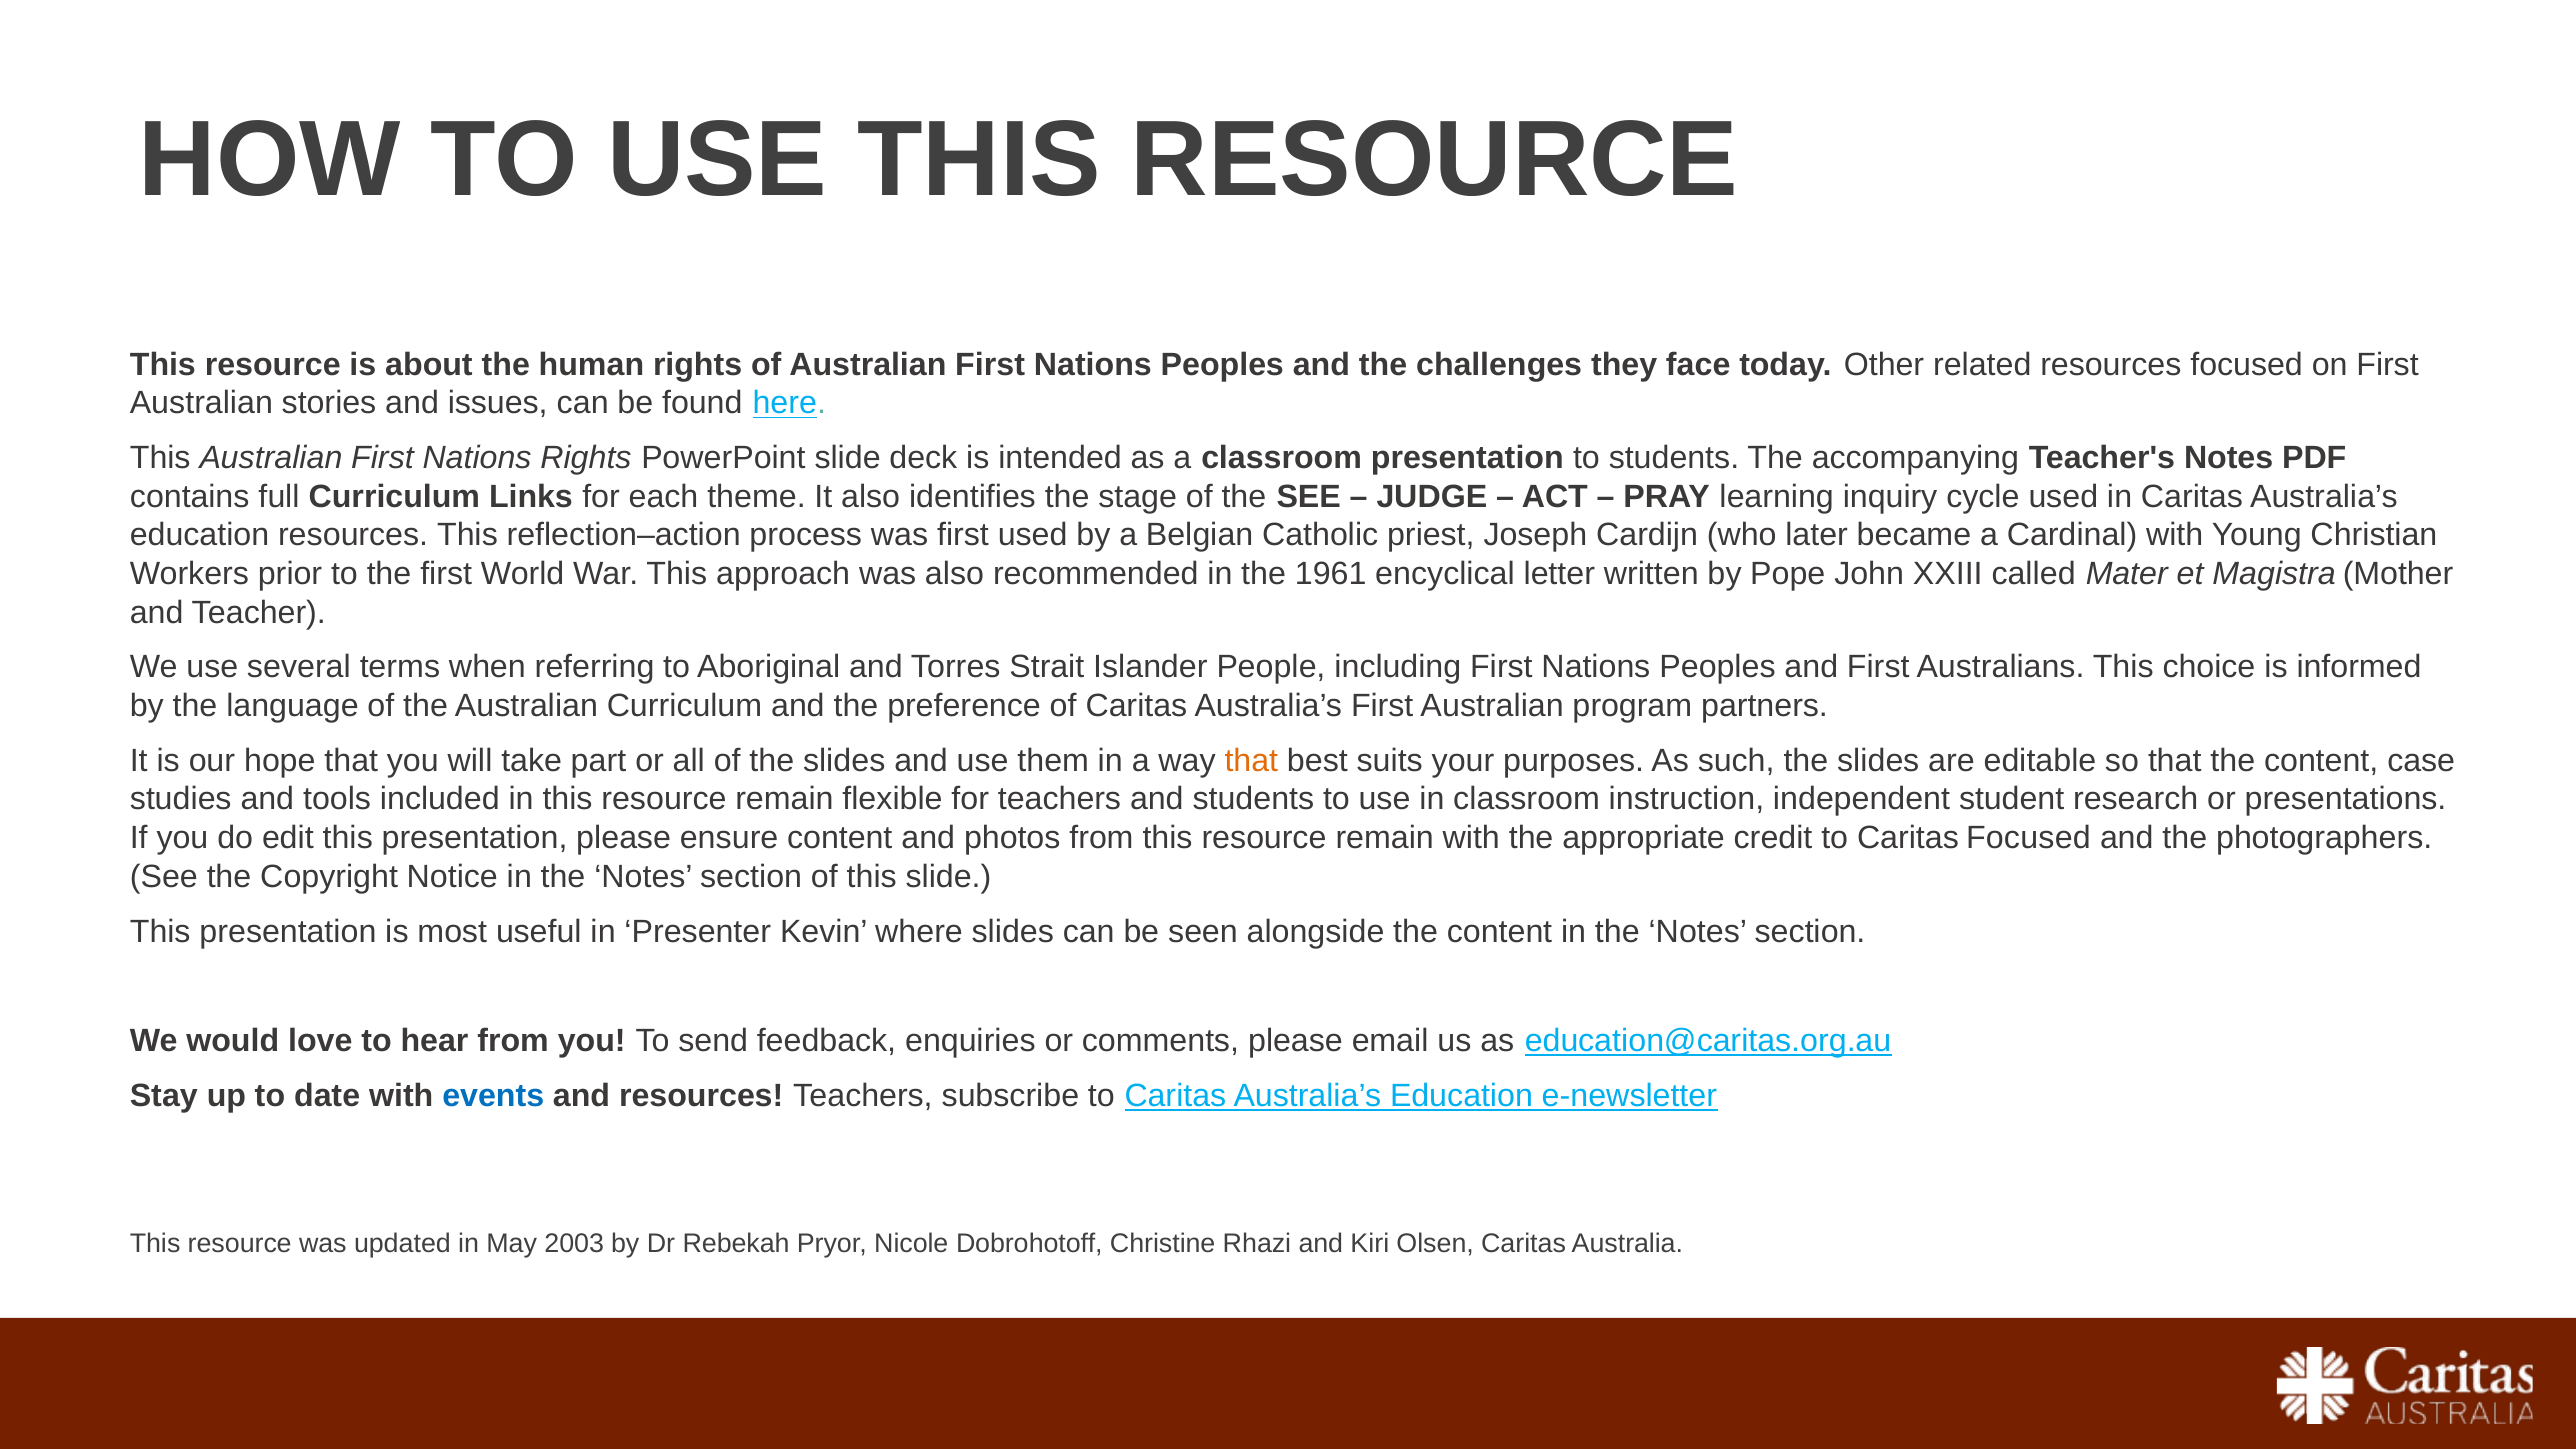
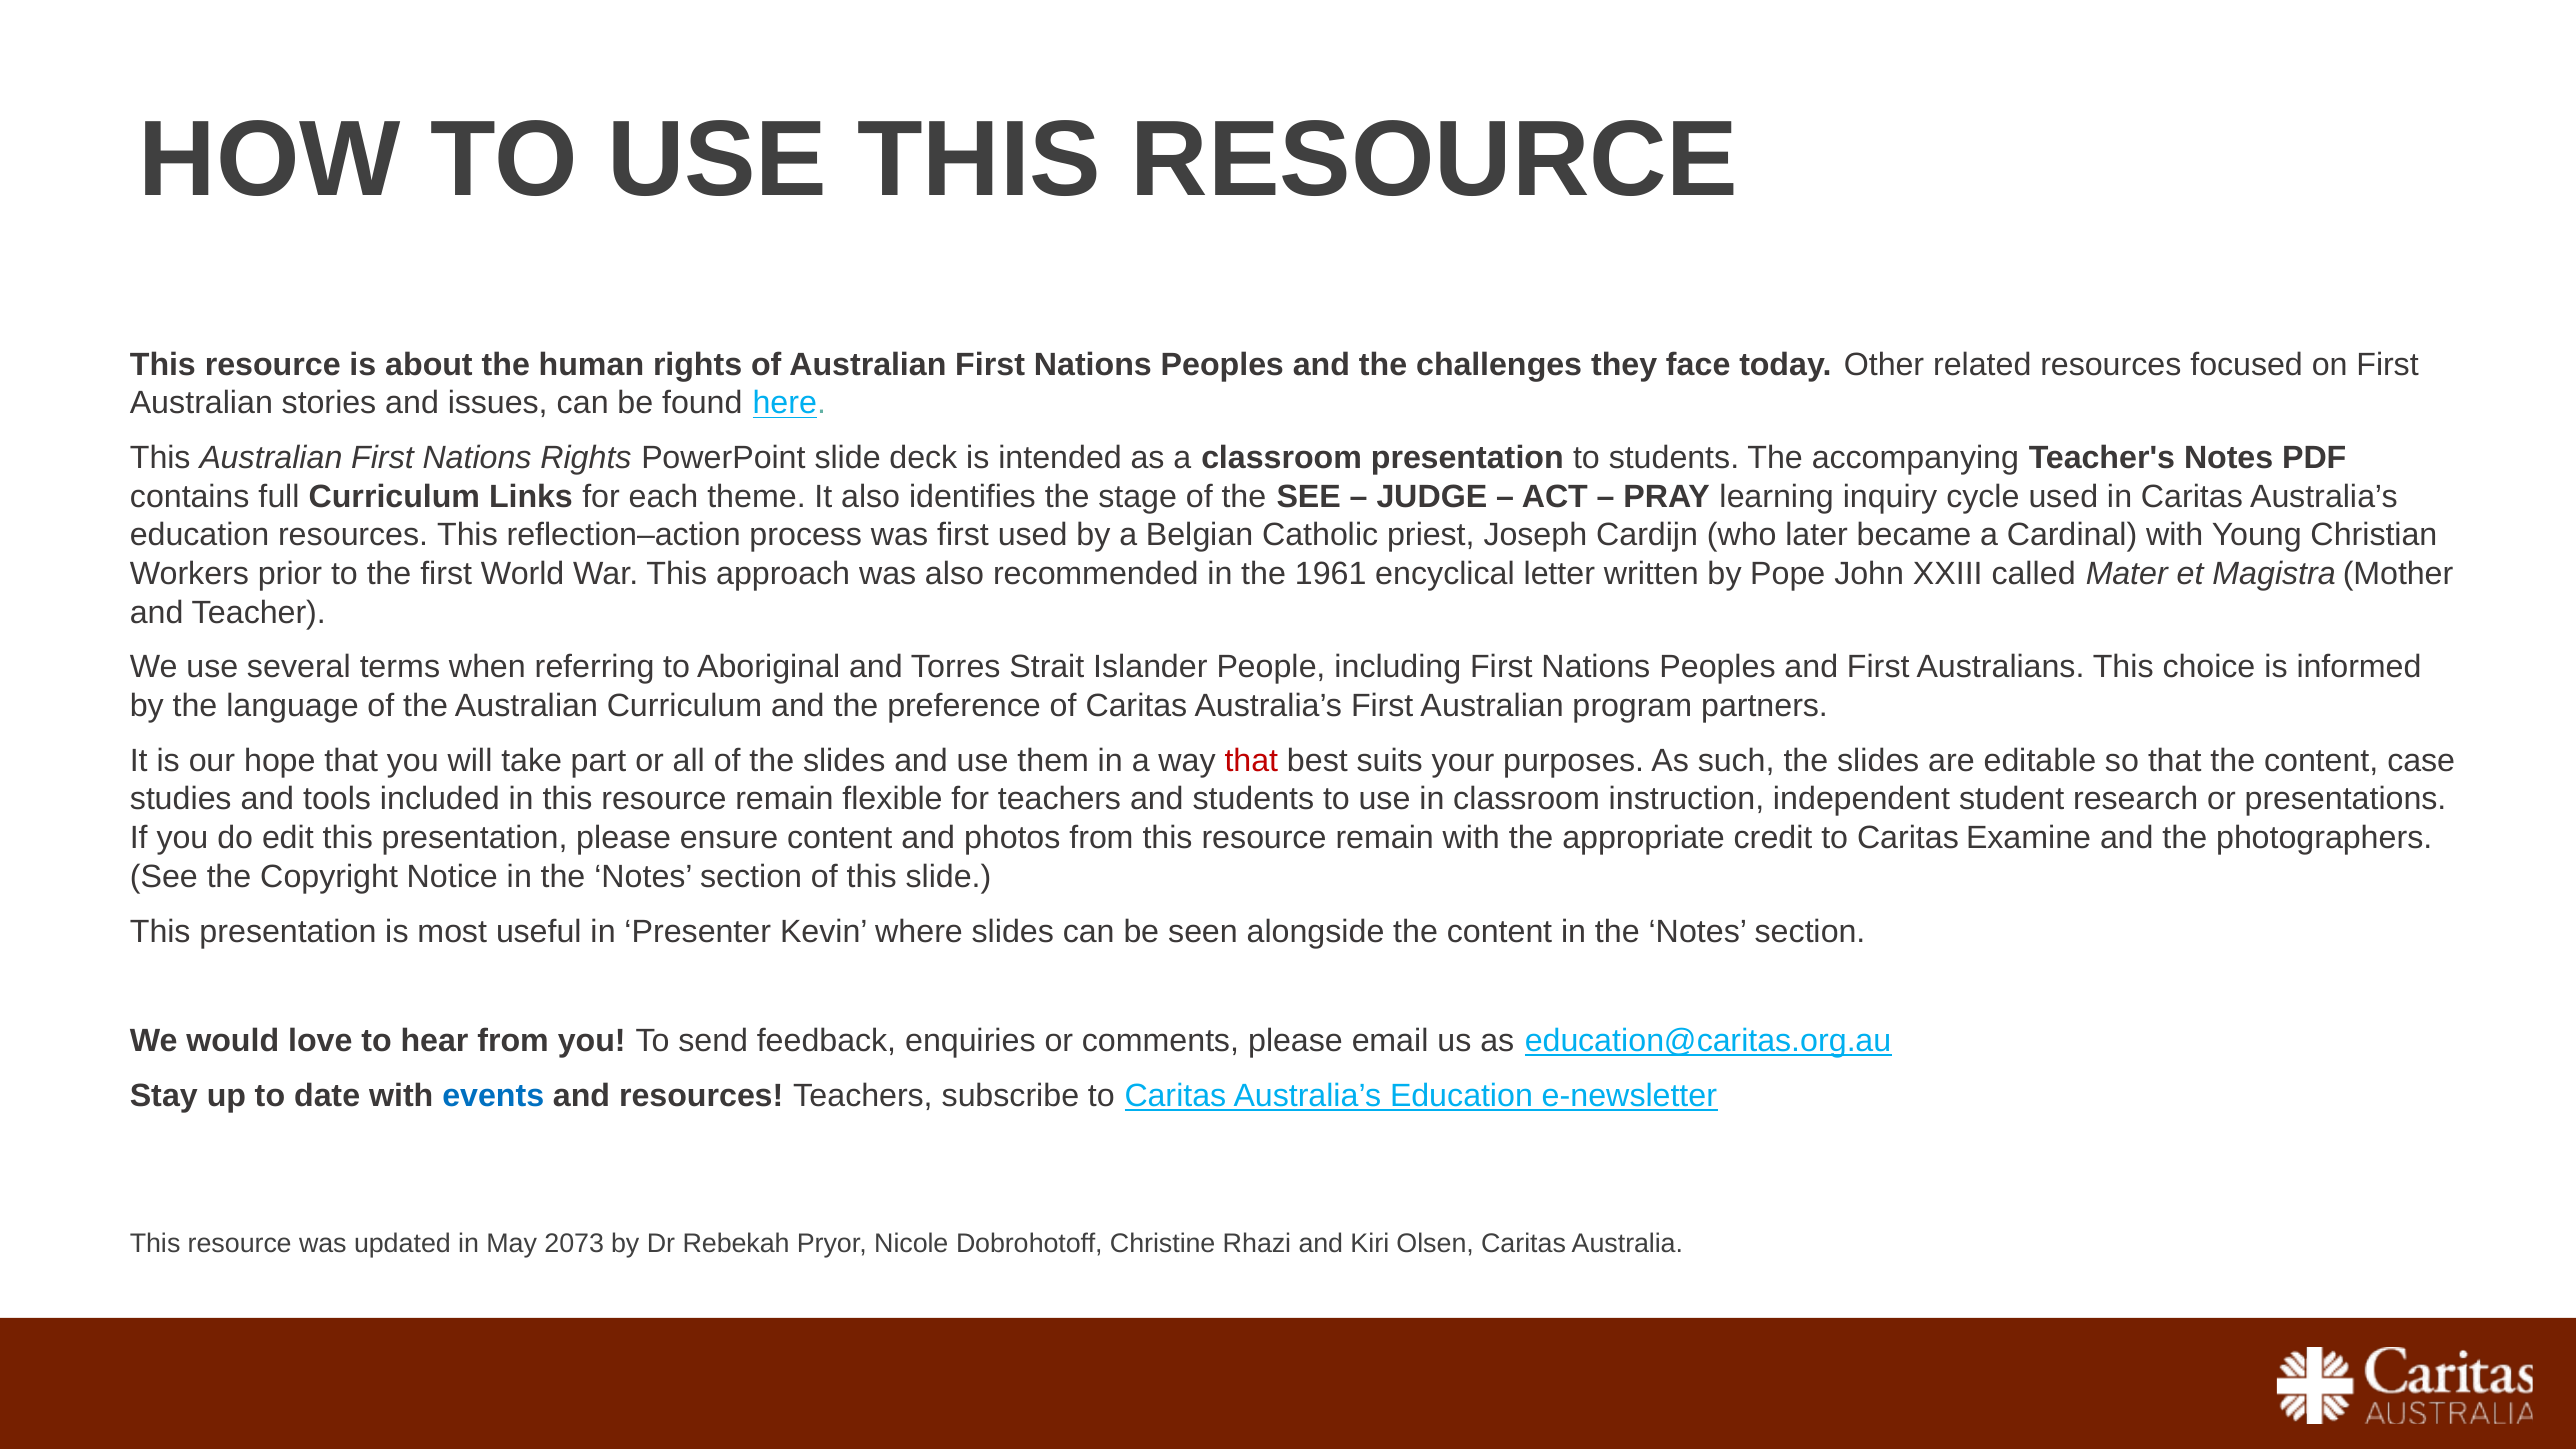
that colour: orange -> red (1251, 761)
Caritas Focused: Focused -> Examine (2029, 838)
2003: 2003 -> 2073 (574, 1244)
